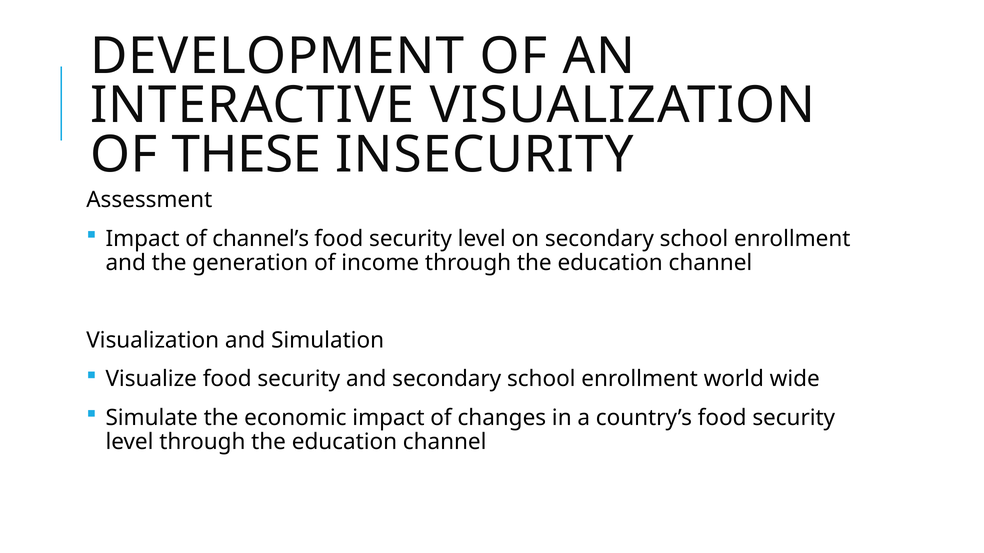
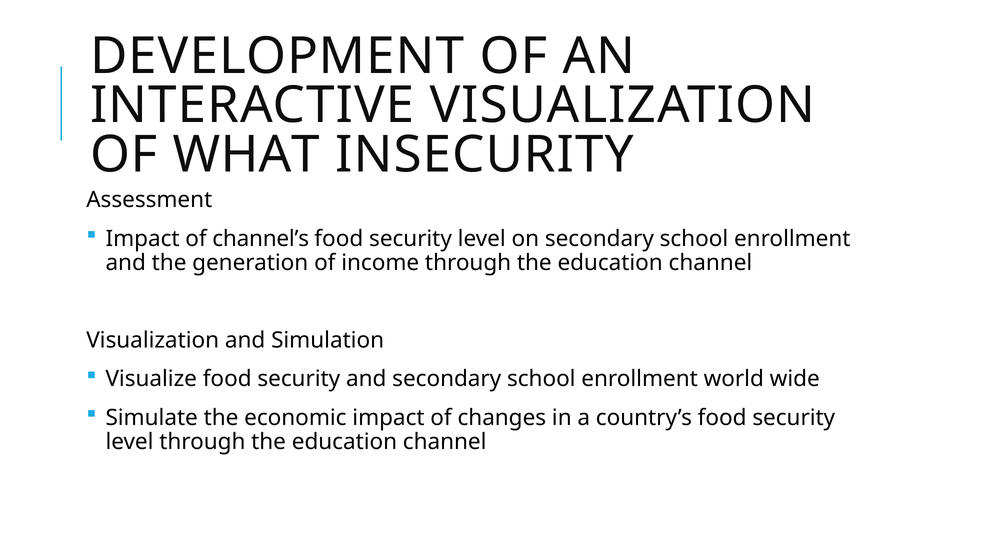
THESE: THESE -> WHAT (246, 155)
